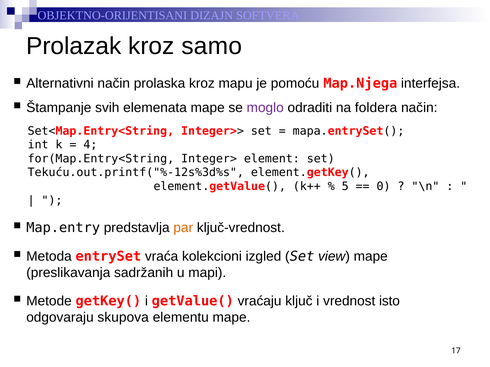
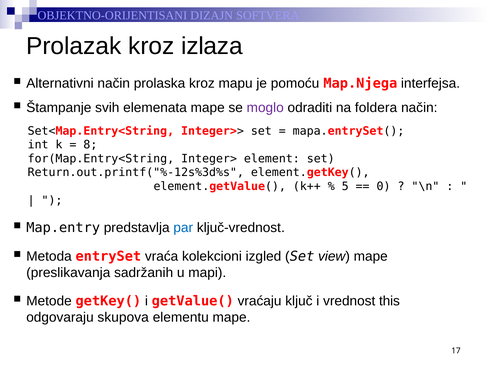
samo: samo -> izlaza (212, 46)
4: 4 -> 8 (90, 145)
Tekuću.out.printf("%-12s%3d%s: Tekuću.out.printf("%-12s%3d%s -> Return.out.printf("%-12s%3d%s (136, 173)
par colour: orange -> blue (183, 228)
isto: isto -> this (389, 302)
